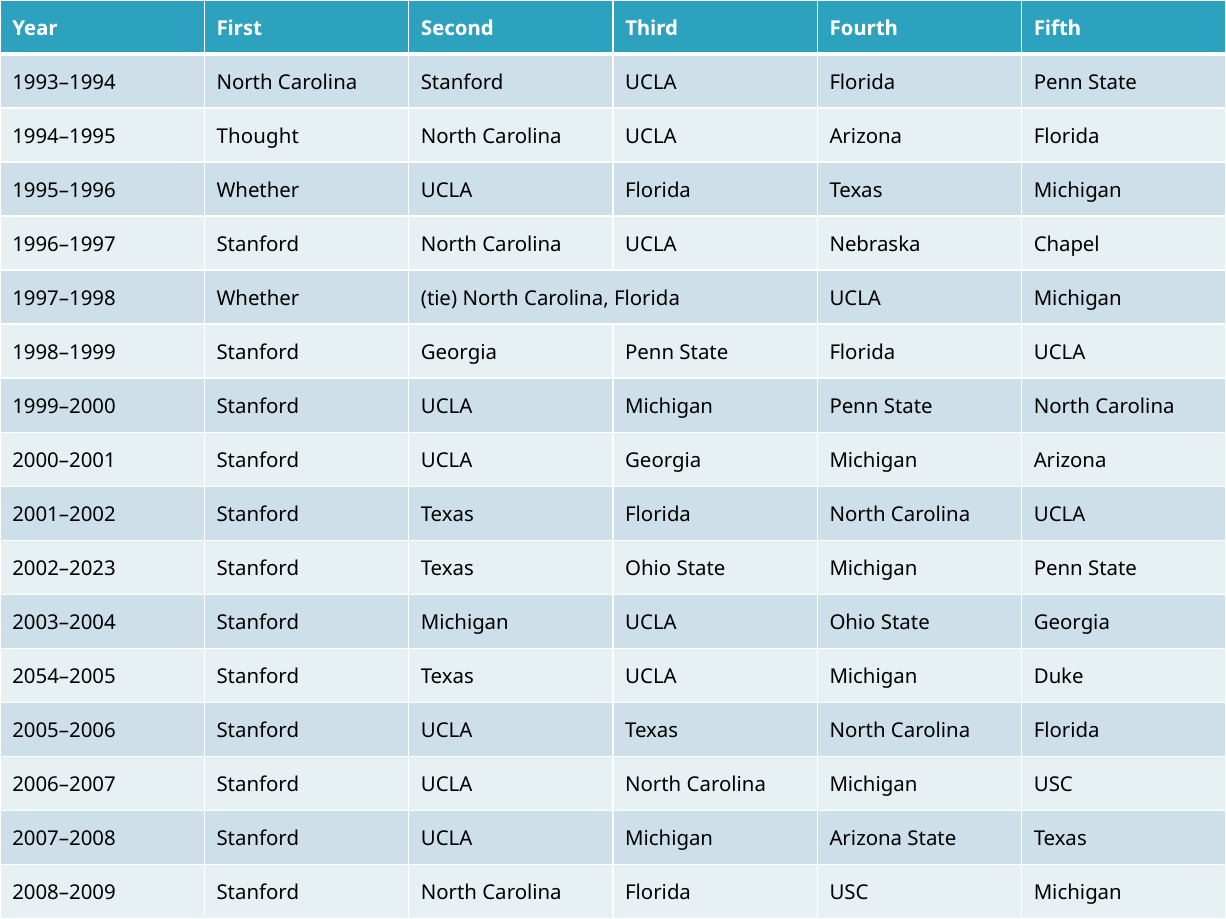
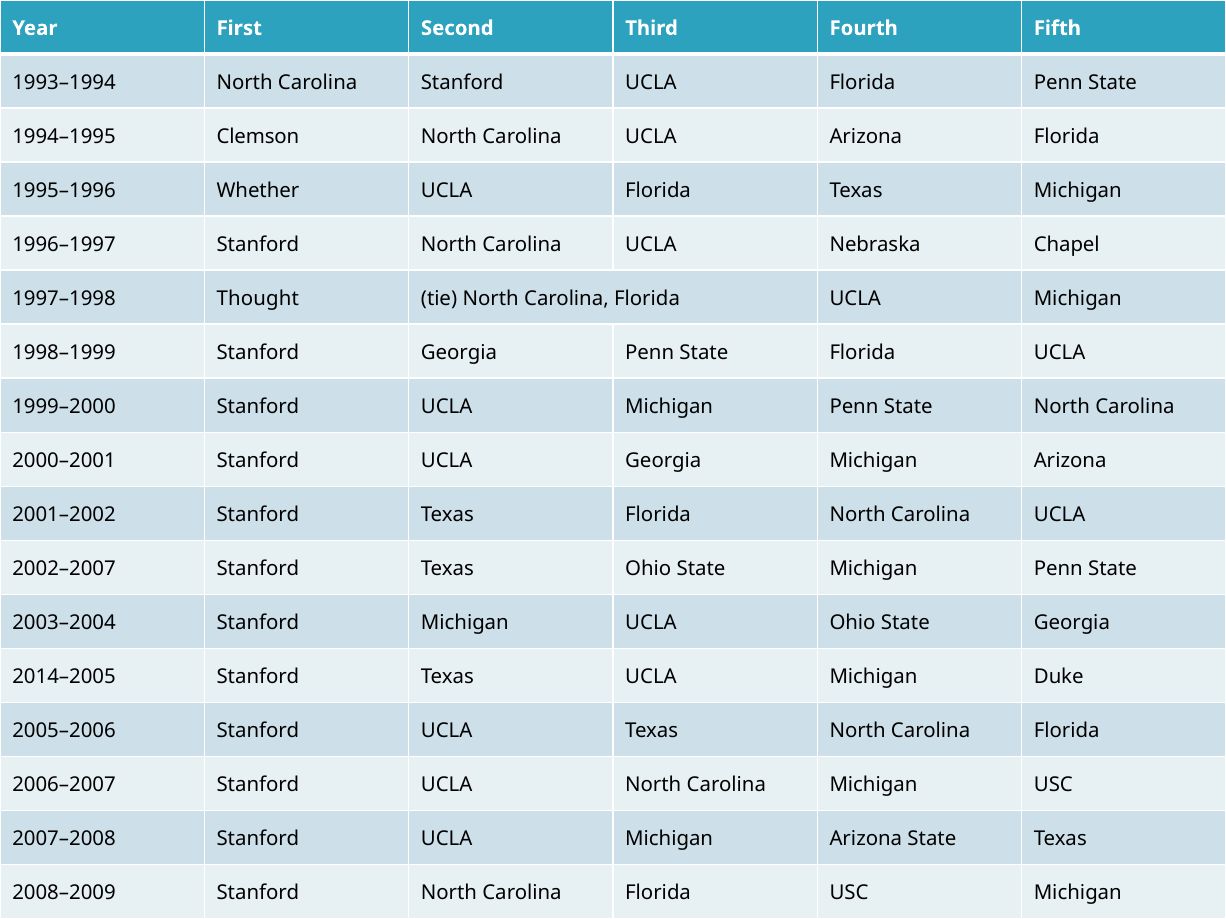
Thought: Thought -> Clemson (258, 136)
1997–1998 Whether: Whether -> Thought (258, 299)
2002–2023: 2002–2023 -> 2002–2007 (64, 569)
2054–2005: 2054–2005 -> 2014–2005 (64, 677)
